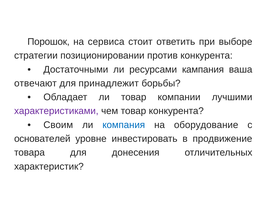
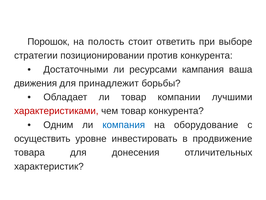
сервиса: сервиса -> полость (106, 42)
отвечают: отвечают -> движения (36, 83)
характеристиками colour: purple -> red (56, 111)
Своим: Своим -> Одним (58, 125)
основателей: основателей -> осуществить (42, 138)
